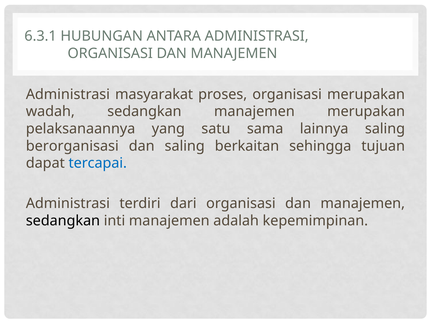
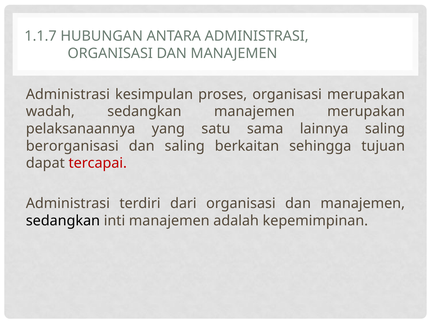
6.3.1: 6.3.1 -> 1.1.7 (41, 36)
masyarakat: masyarakat -> kesimpulan (154, 94)
tercapai colour: blue -> red (98, 163)
